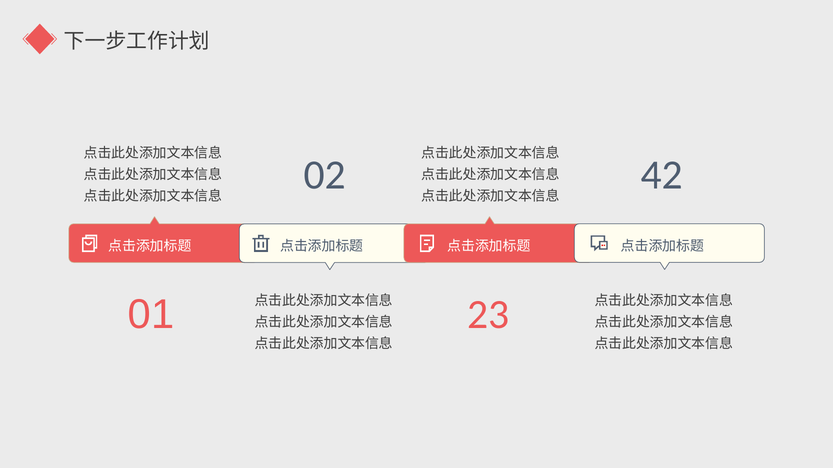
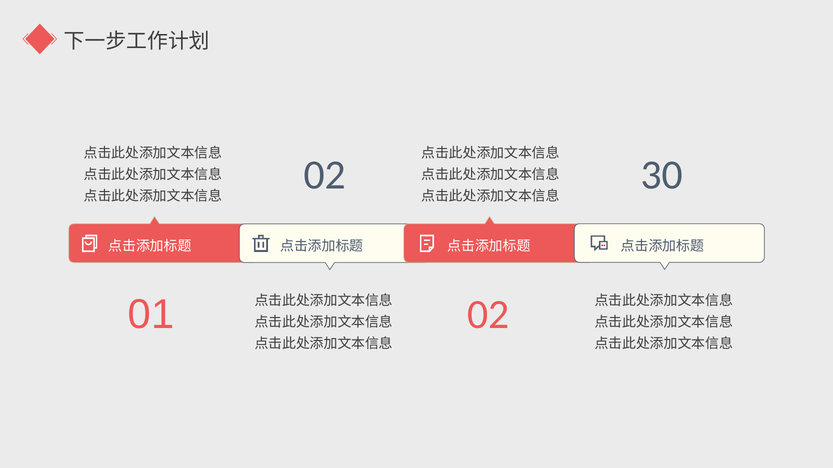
42: 42 -> 30 (662, 175)
01 23: 23 -> 02 (488, 315)
